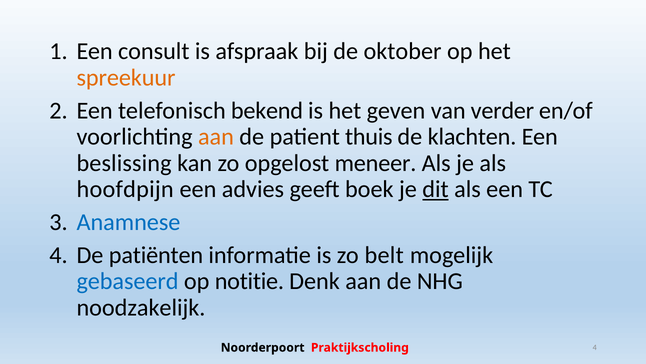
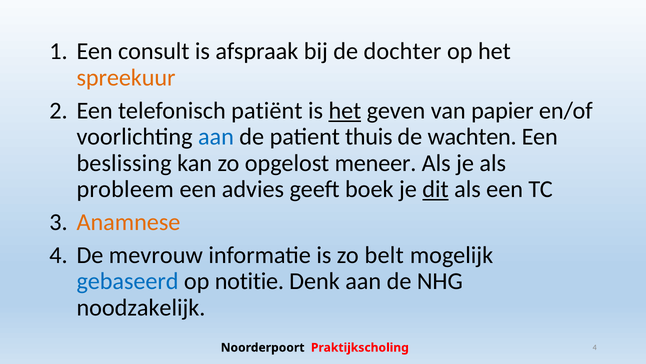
oktober: oktober -> dochter (402, 51)
bekend: bekend -> patiënt (267, 110)
het underline: none -> present (345, 110)
verder: verder -> papier (502, 110)
aan colour: orange -> blue (216, 137)
klachten: klachten -> wachten (472, 137)
hoofdpijn: hoofdpijn -> probleem (125, 189)
Anamnese colour: blue -> orange (128, 222)
patiënten: patiënten -> mevrouw (156, 255)
